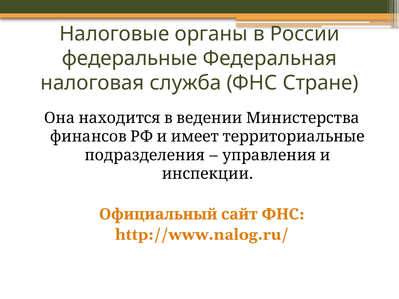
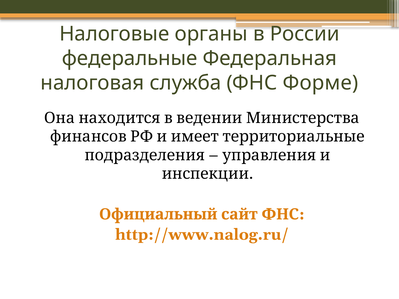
Стране: Стране -> Форме (320, 83)
